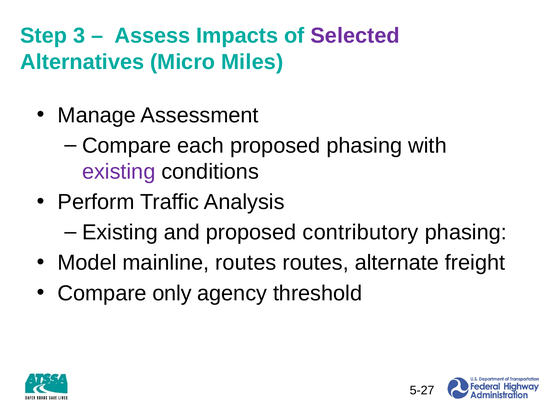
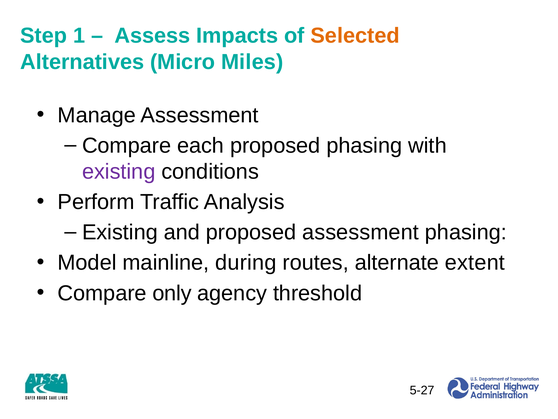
3: 3 -> 1 (79, 36)
Selected colour: purple -> orange (355, 36)
proposed contributory: contributory -> assessment (361, 232)
mainline routes: routes -> during (246, 263)
freight: freight -> extent (475, 263)
